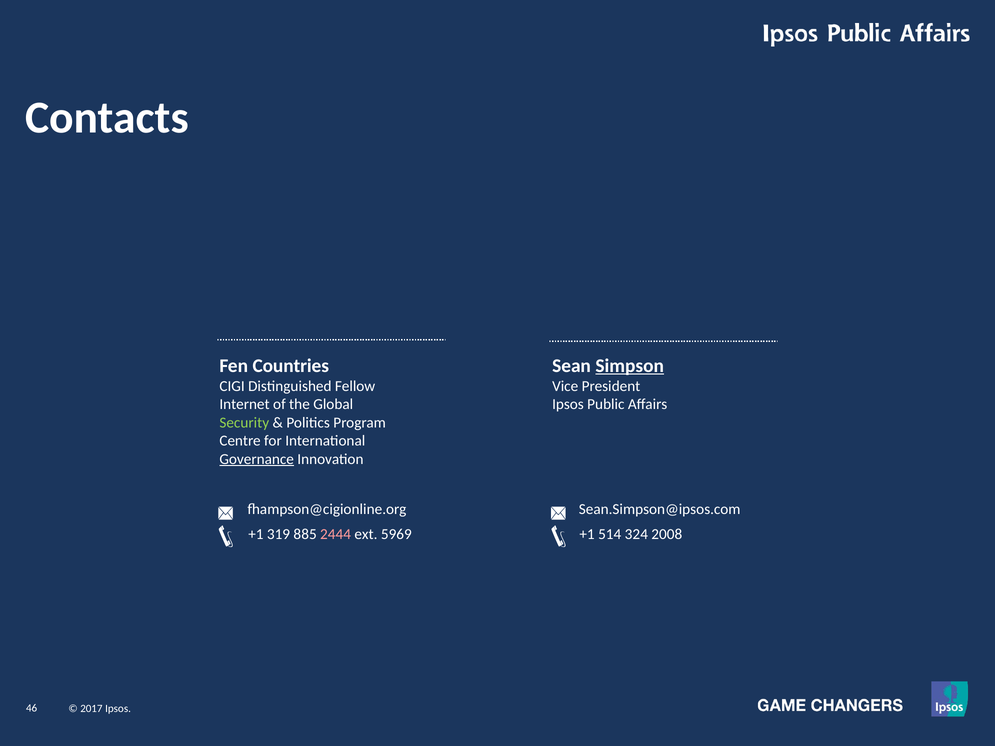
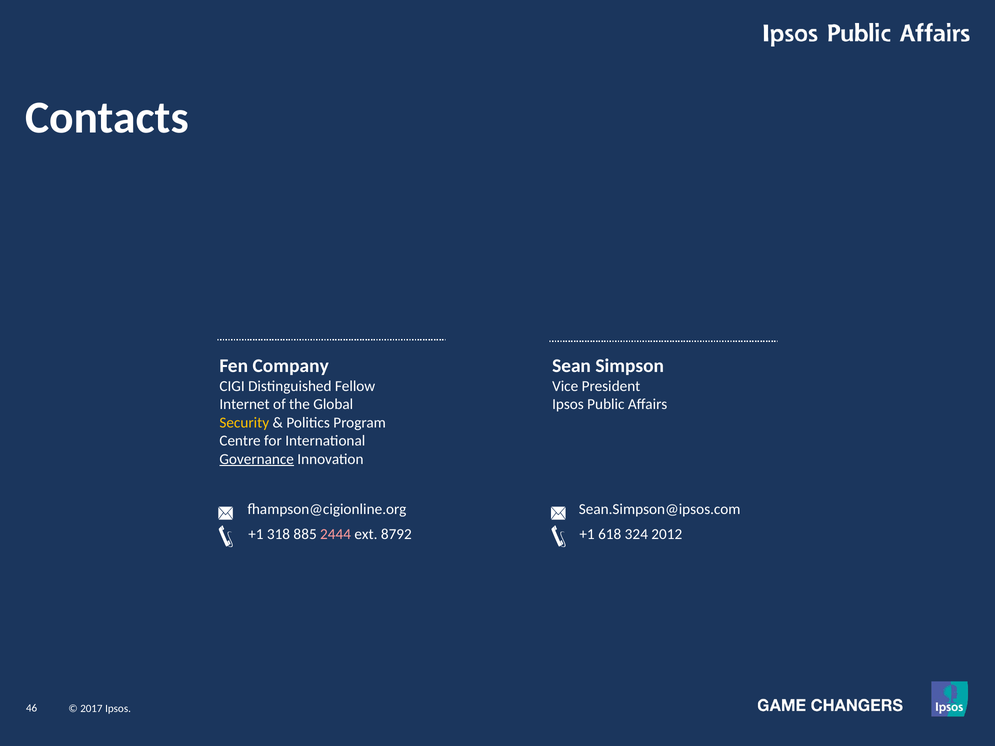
Countries: Countries -> Company (291, 366)
Simpson underline: present -> none (630, 366)
Security colour: light green -> yellow (244, 423)
319: 319 -> 318 (279, 534)
5969: 5969 -> 8792 (396, 534)
514: 514 -> 618 (610, 534)
2008: 2008 -> 2012 (667, 534)
